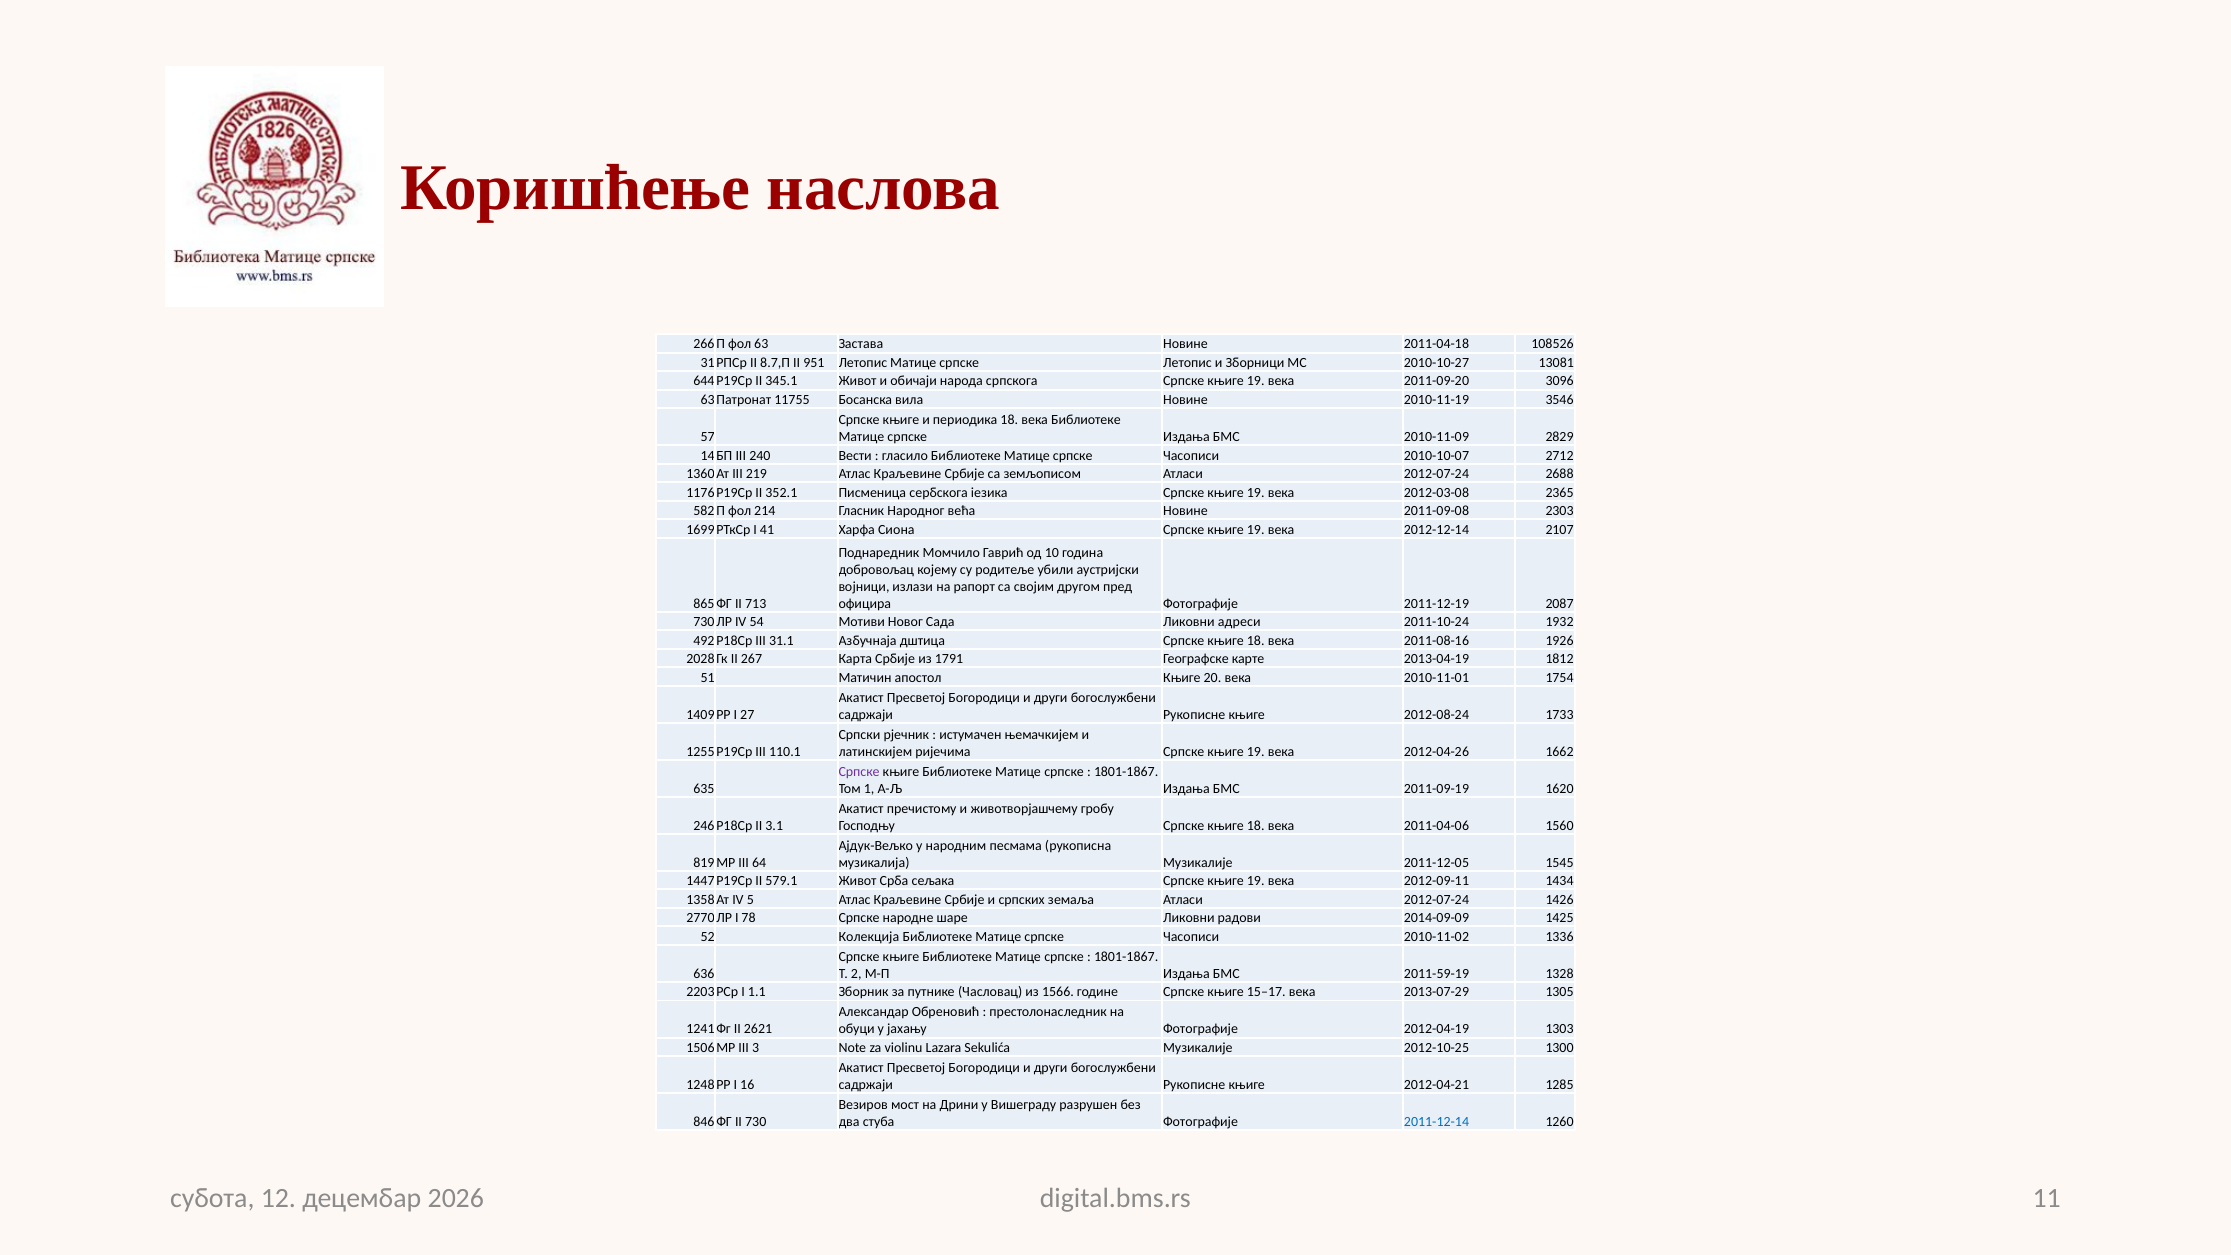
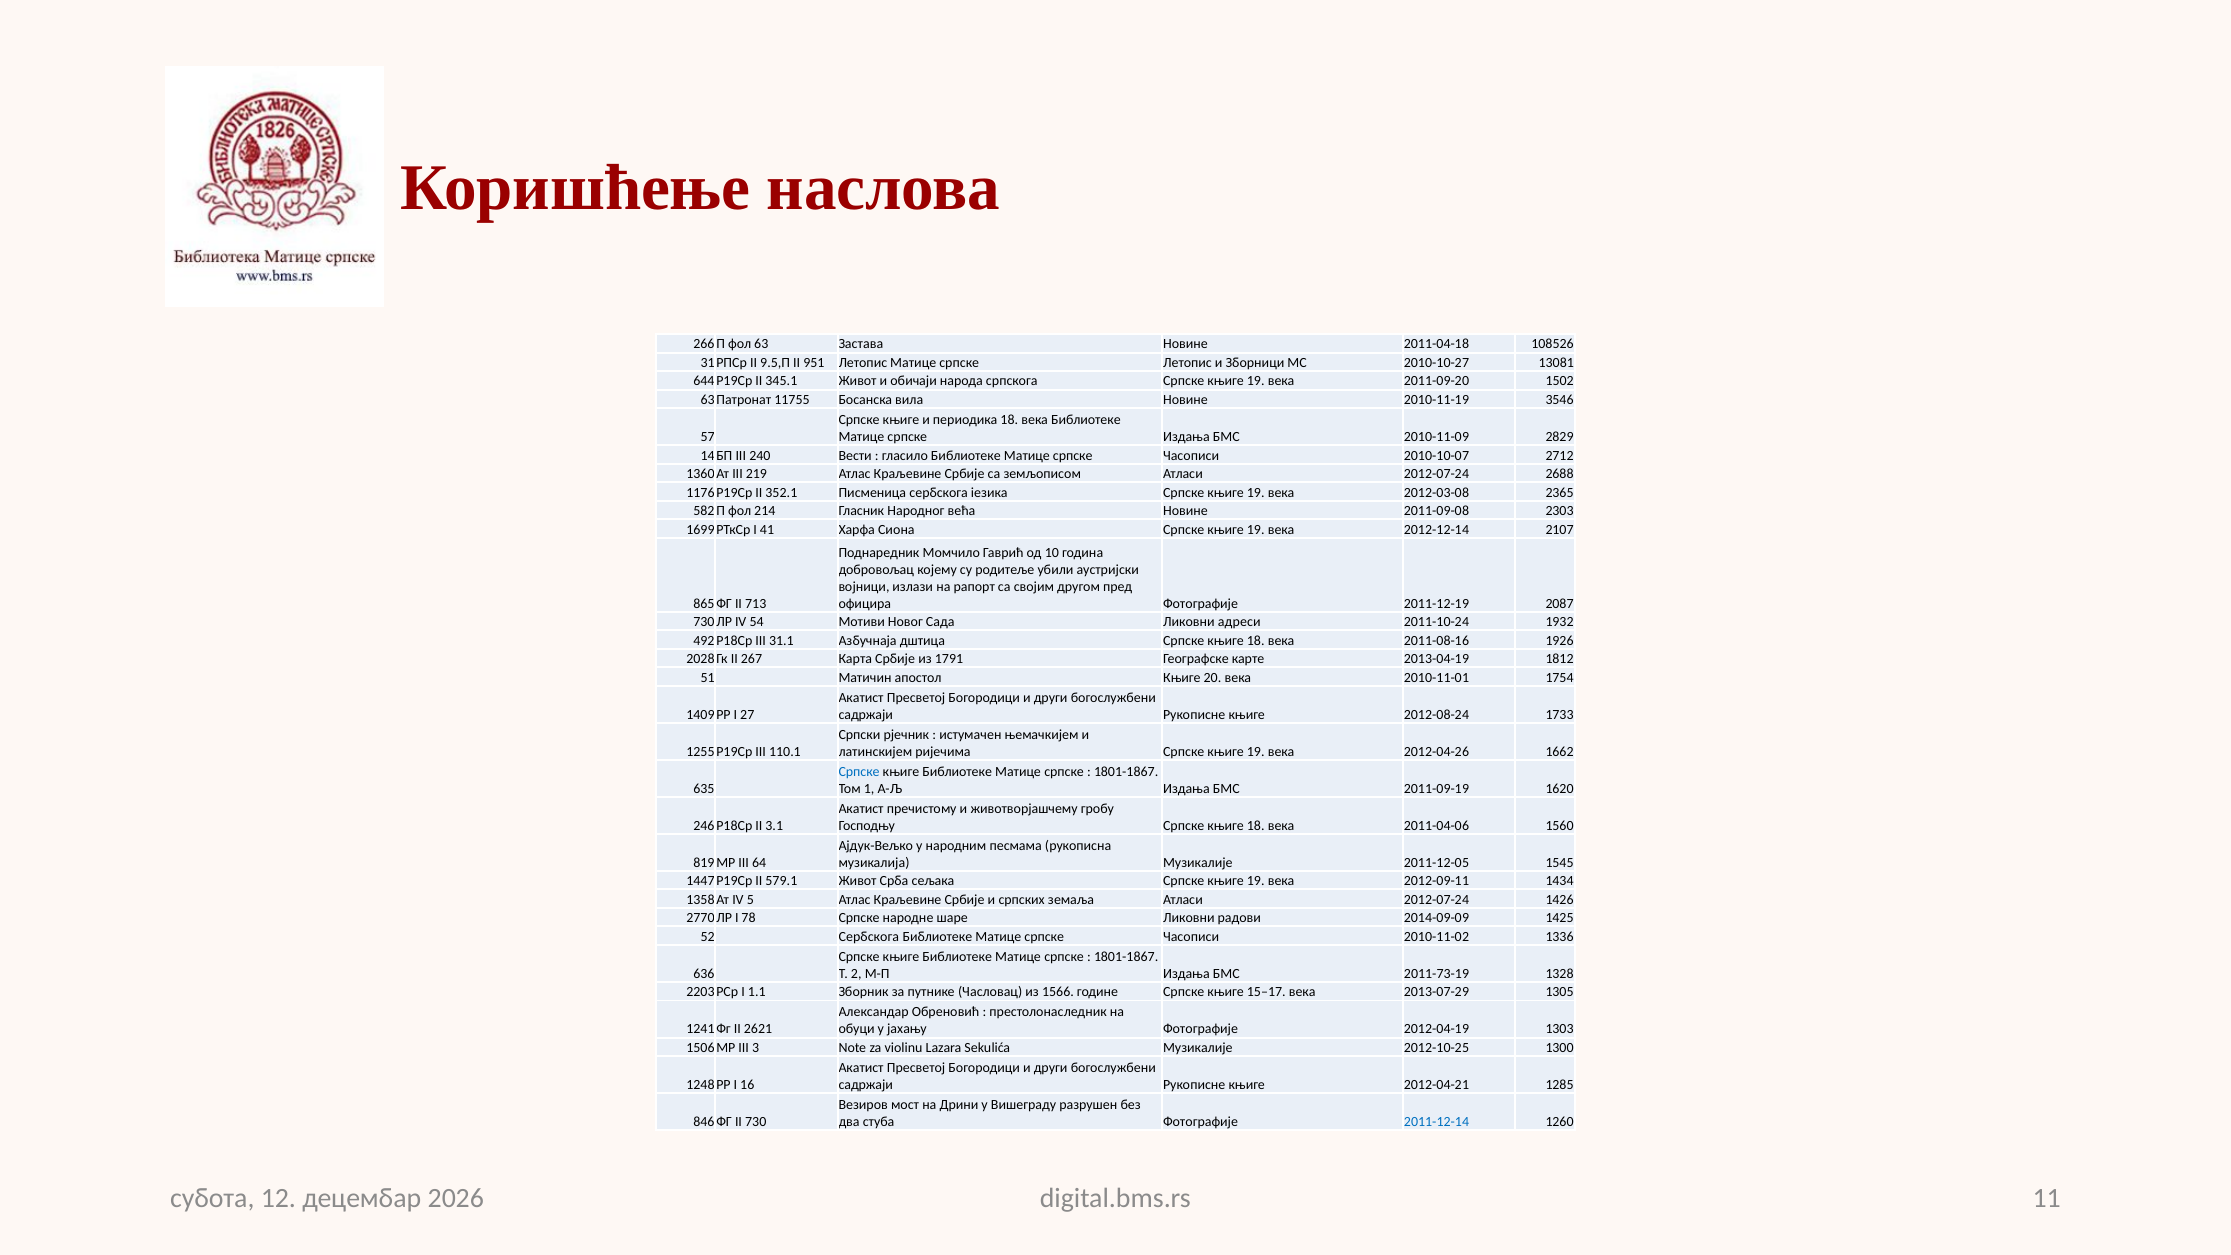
8.7,П: 8.7,П -> 9.5,П (775, 363)
3096: 3096 -> 1502 (1560, 381)
Српске colour: purple -> blue (859, 772)
52 Колекција: Колекција -> Сербскога (869, 937)
2011-59-19: 2011-59-19 -> 2011-73-19 (1437, 974)
